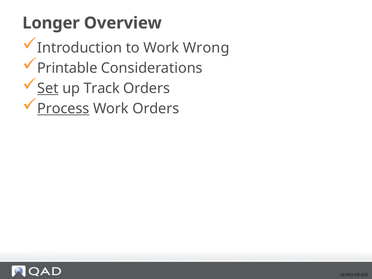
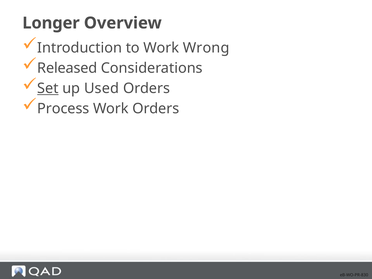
Printable: Printable -> Released (67, 68)
Track: Track -> Used (102, 88)
Process underline: present -> none (63, 109)
